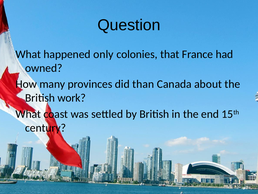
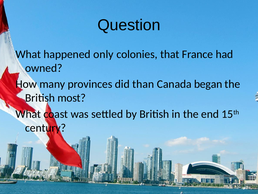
about: about -> began (208, 84)
work: work -> most (72, 98)
